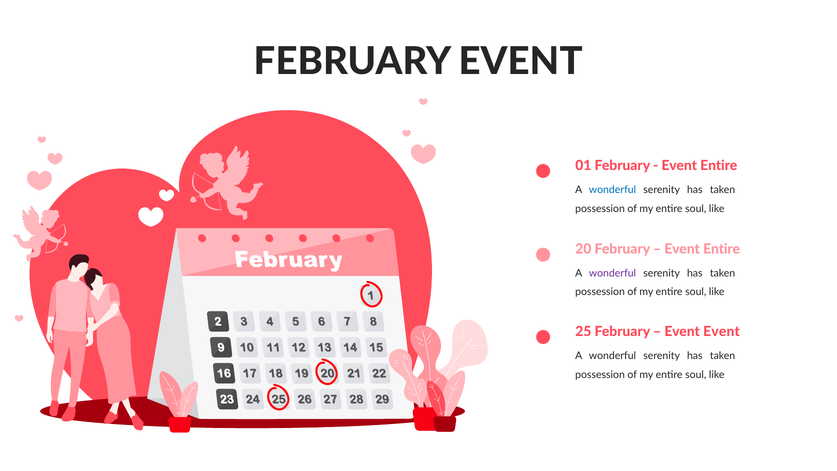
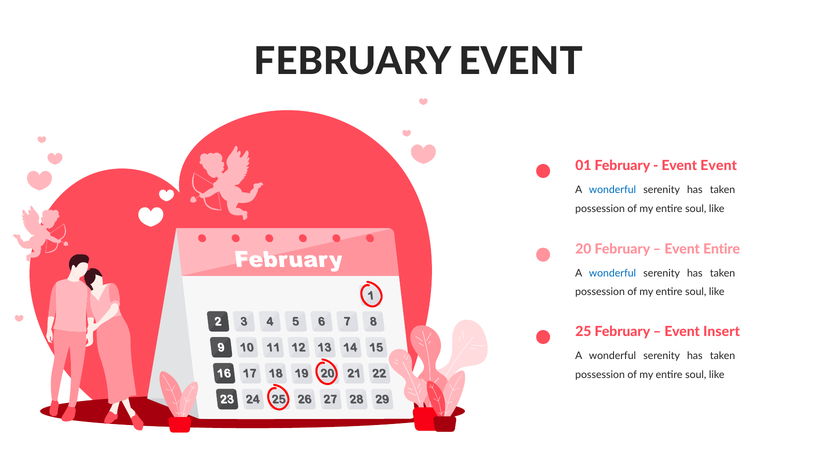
Entire: Entire -> Event (719, 166)
wonderful colour: purple -> blue (613, 273)
Event Event: Event -> Insert (722, 332)
